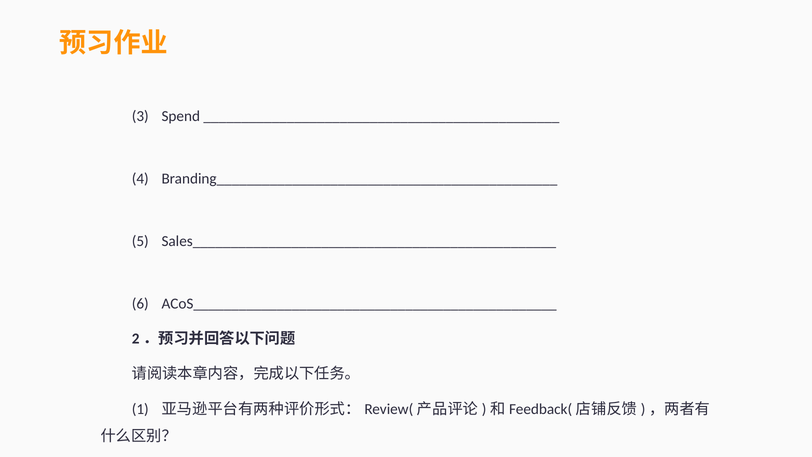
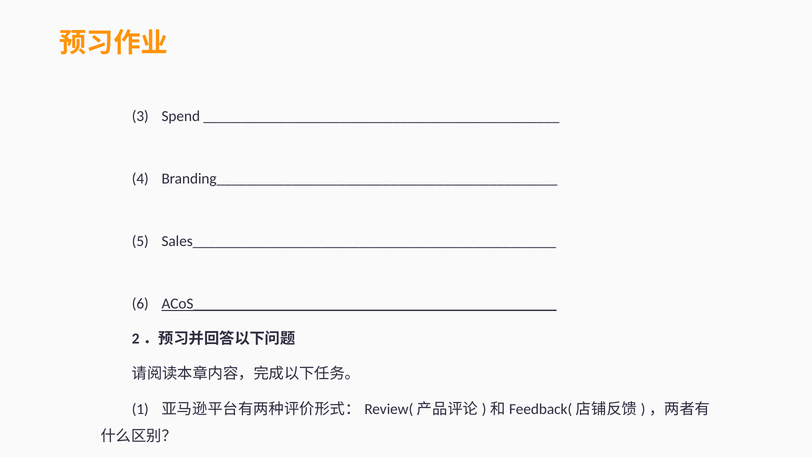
ACoS________________________________________________ underline: none -> present (359, 304)
